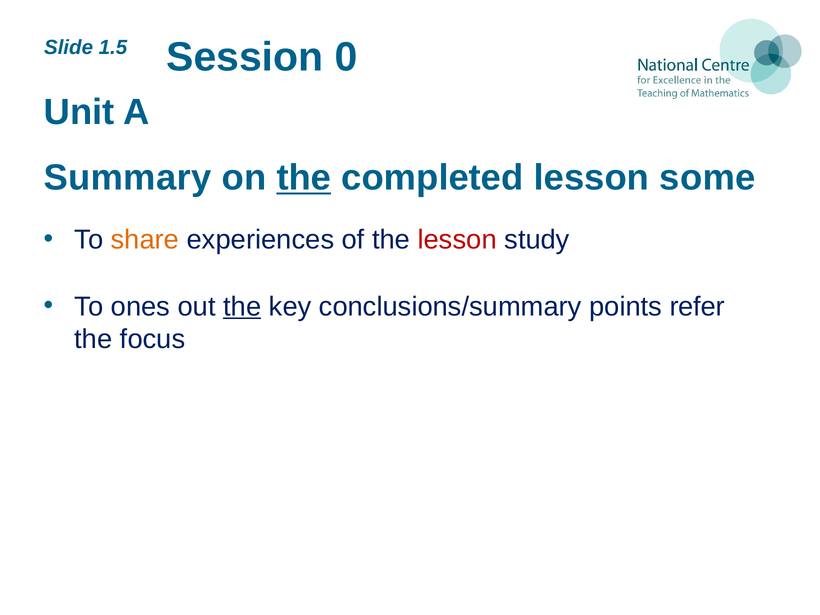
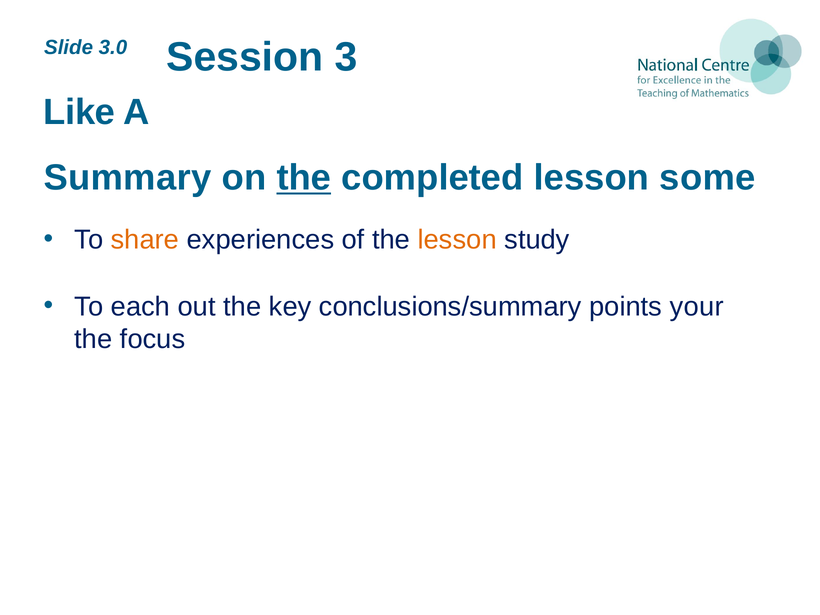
1.5: 1.5 -> 3.0 (113, 48)
0: 0 -> 3 (346, 57)
Unit: Unit -> Like (79, 112)
lesson colour: red -> orange (457, 240)
ones: ones -> each (140, 306)
the underline: present -> none (242, 306)
refer: refer -> your (697, 306)
